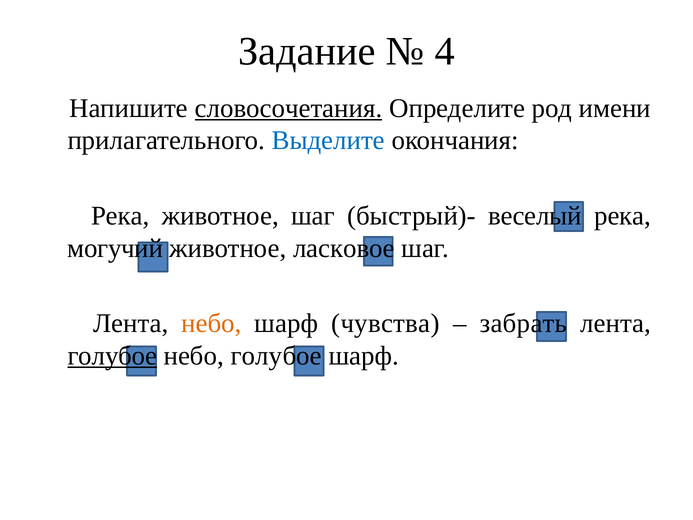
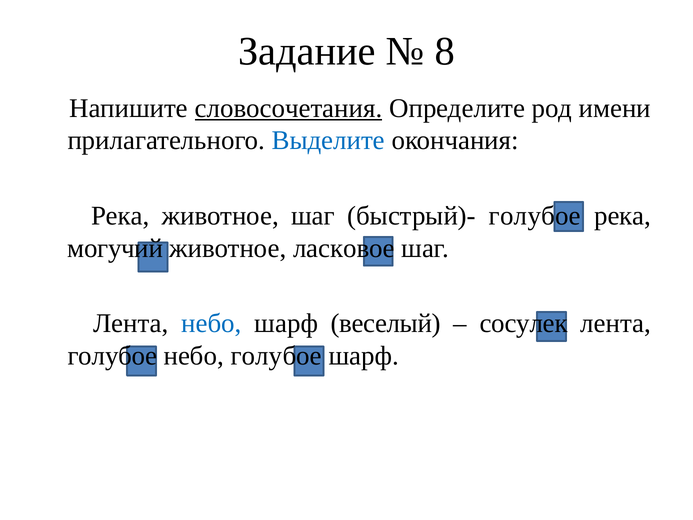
4: 4 -> 8 (445, 51)
быстрый)- веселый: веселый -> голубое (535, 216)
небо colour: orange -> blue (211, 323)
чувства: чувства -> веселый (386, 323)
забрать: забрать -> сосулек (524, 323)
голубое underline: present -> none (112, 356)
